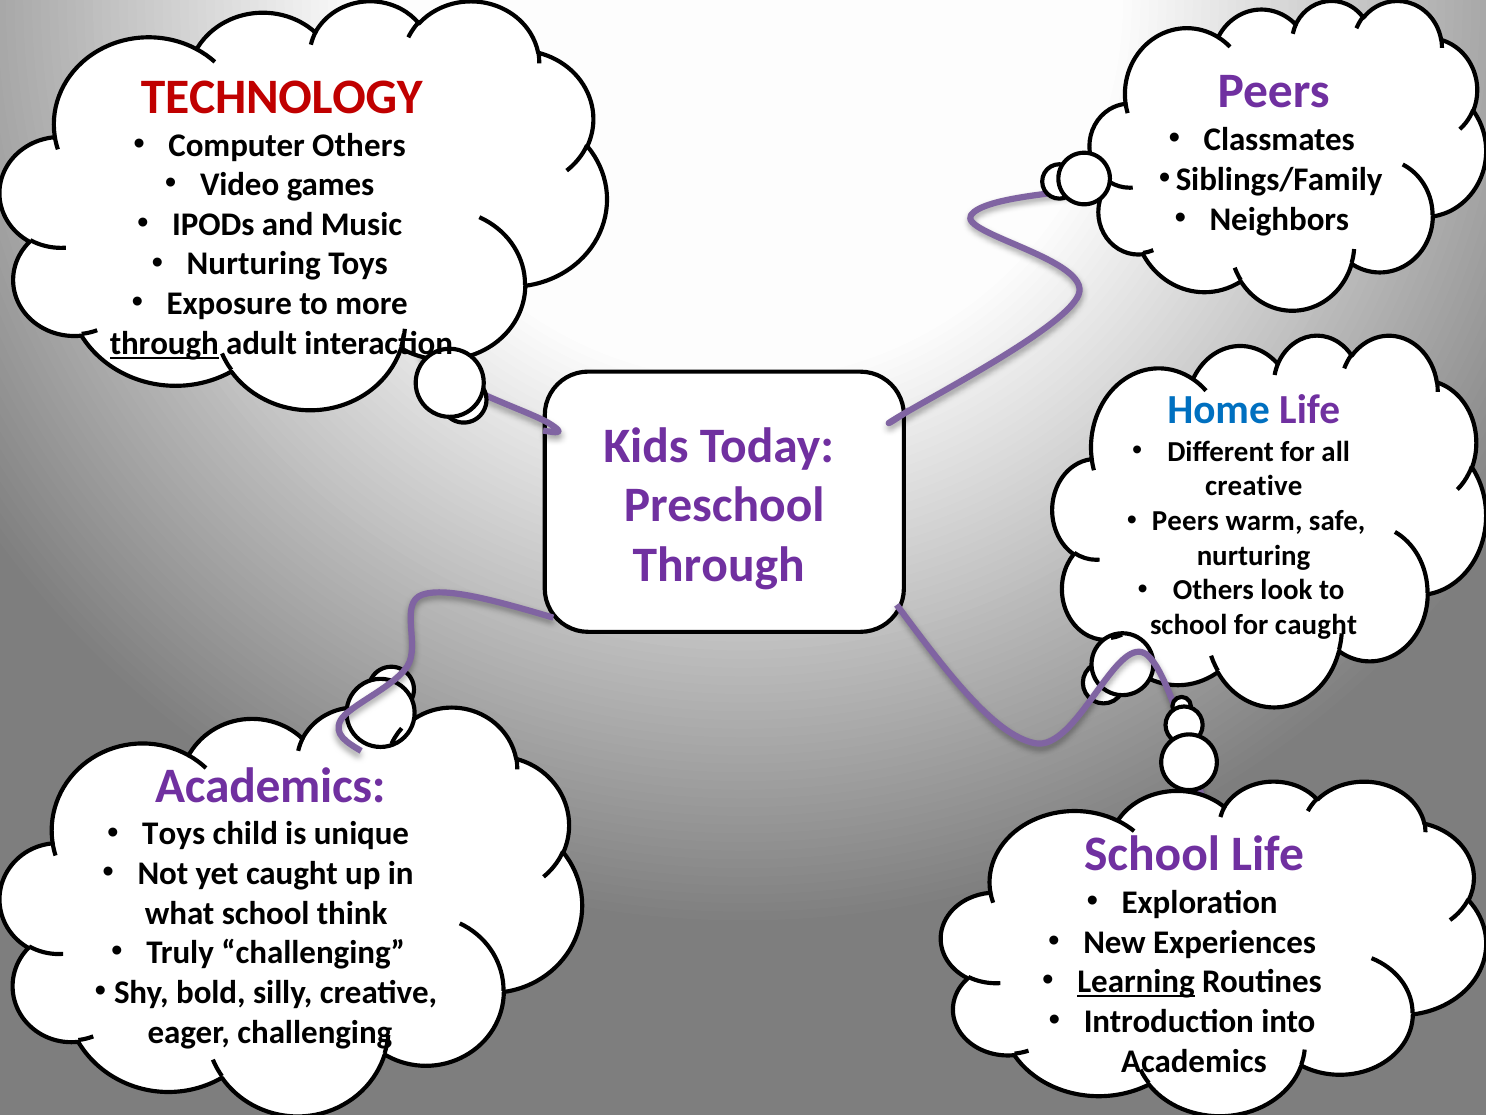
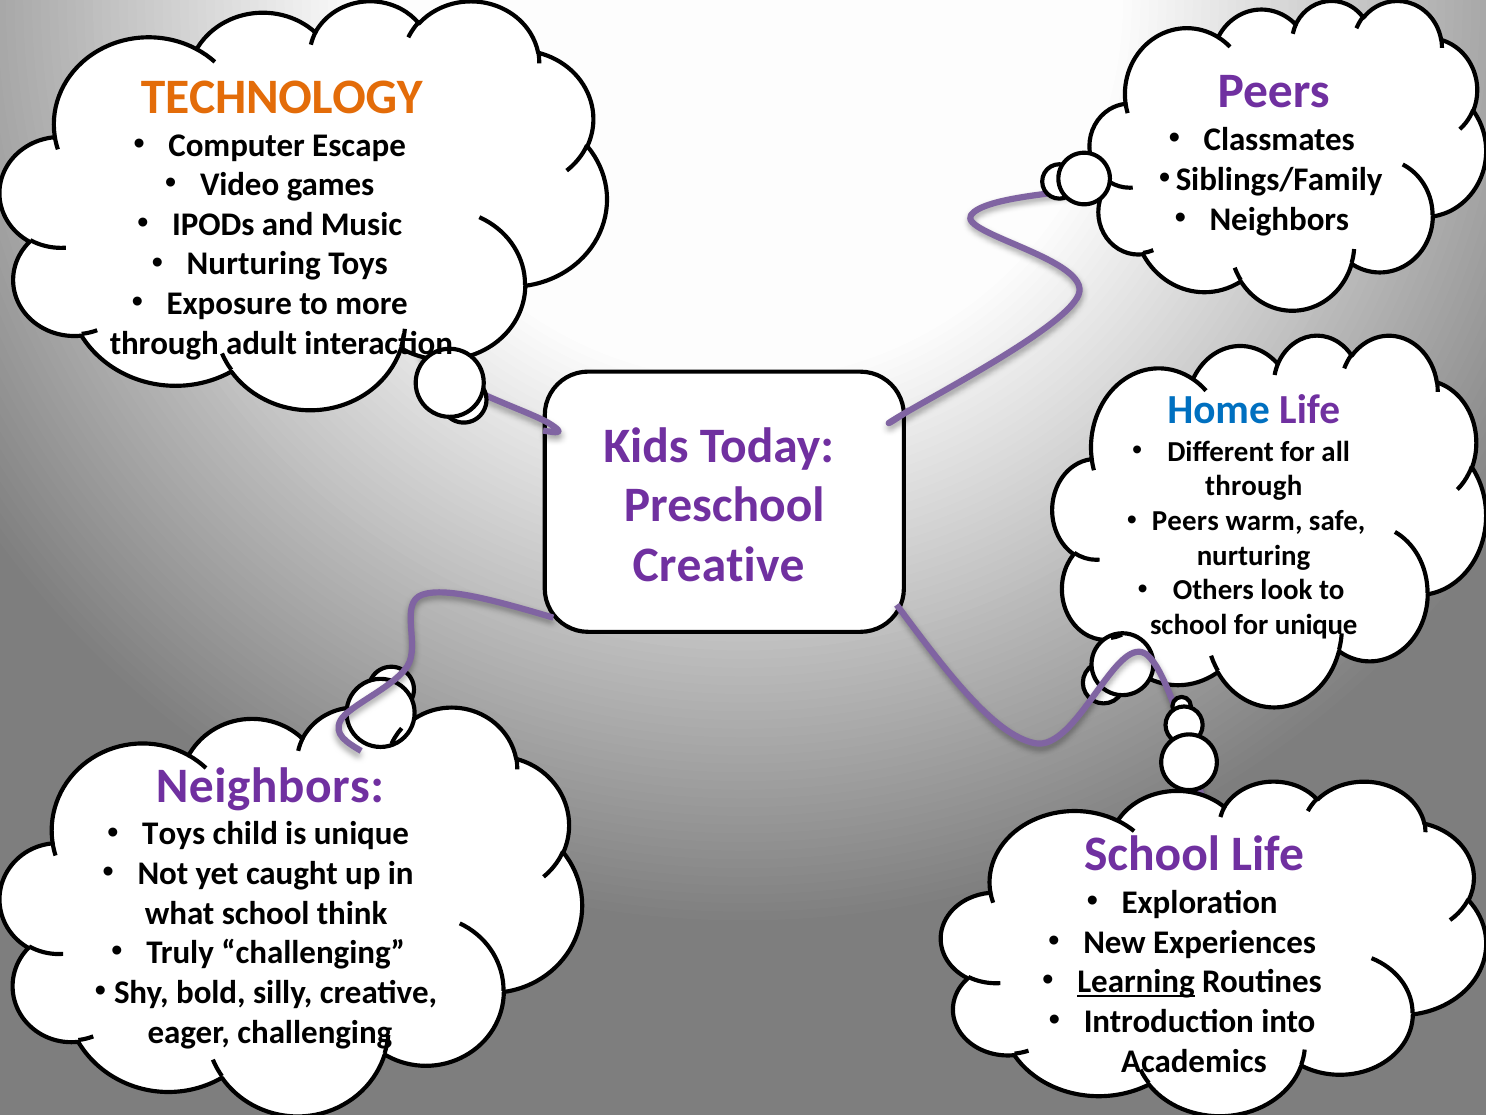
TECHNOLOGY colour: red -> orange (282, 97)
Computer Others: Others -> Escape (359, 145)
through underline: present -> none (164, 343)
creative: creative -> through (1254, 486)
Through: Through -> Creative (719, 564)
for caught: caught -> unique (1316, 625)
Academics: Academics -> Neighbors (270, 785)
